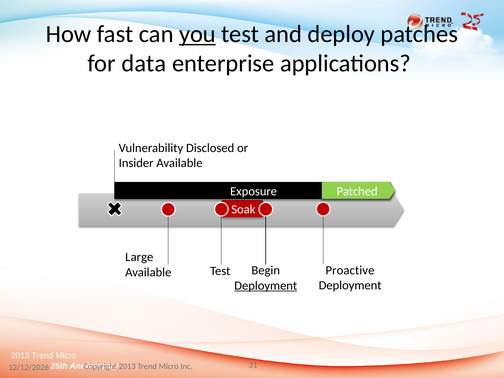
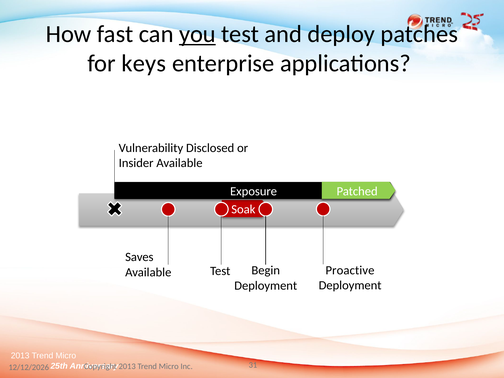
data: data -> keys (144, 63)
Large: Large -> Saves (139, 257)
Deployment underline: present -> none (266, 286)
